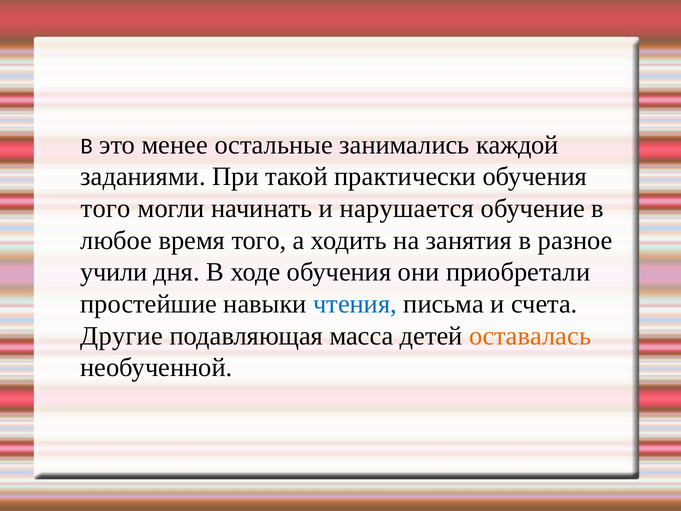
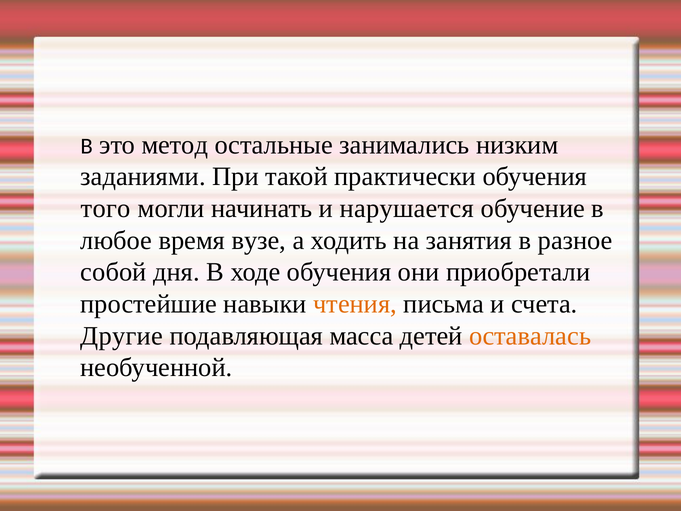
менее: менее -> метод (175, 145)
каждой: каждой -> низким (517, 145)
время того: того -> вузе (259, 240)
учили: учили -> собой (114, 272)
чтения colour: blue -> orange (355, 304)
